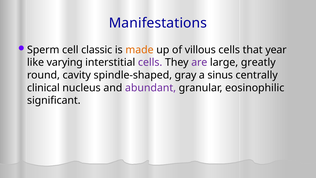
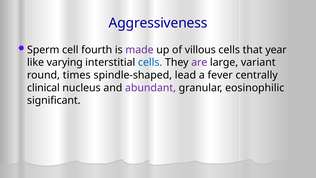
Manifestations: Manifestations -> Aggressiveness (158, 23)
classic: classic -> fourth (97, 50)
made colour: orange -> purple (139, 50)
cells colour: purple -> blue (150, 62)
greatly: greatly -> variant (258, 62)
cavity: cavity -> times (77, 75)
gray: gray -> lead (185, 75)
sinus: sinus -> fever (220, 75)
